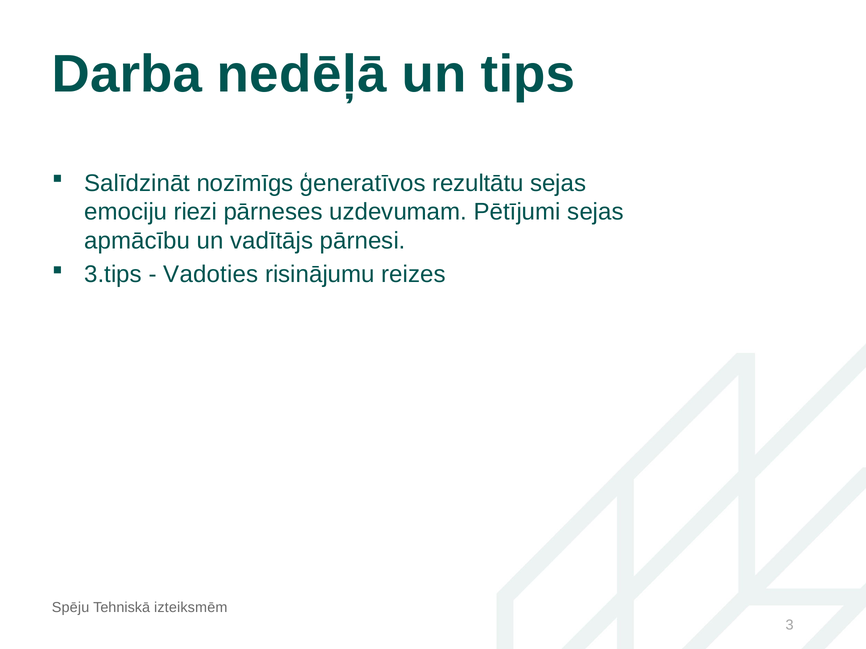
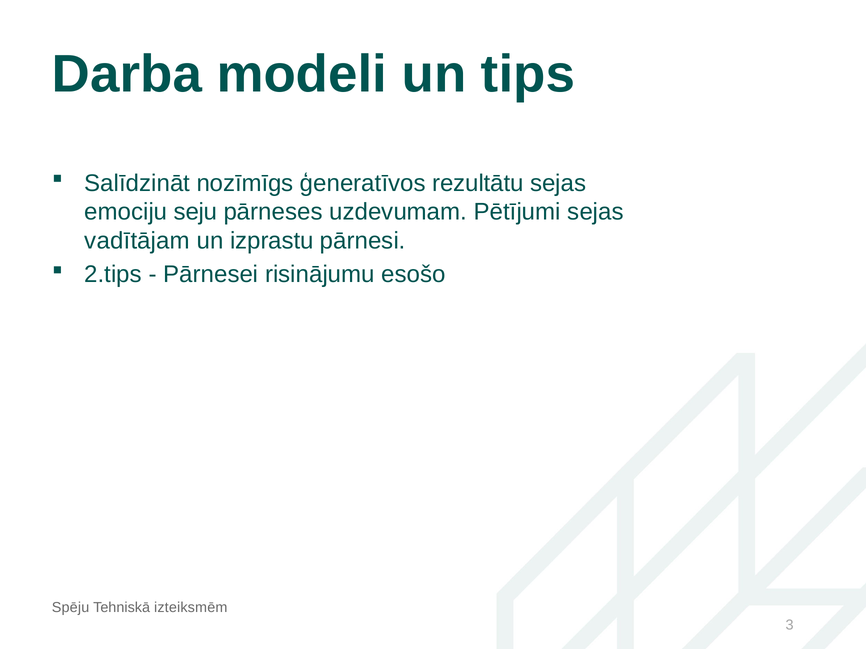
nedēļā: nedēļā -> modeli (302, 74)
riezi: riezi -> seju (196, 212)
apmācību: apmācību -> vadītājam (137, 241)
vadītājs: vadītājs -> izprastu (272, 241)
3.tips: 3.tips -> 2.tips (113, 275)
Vadoties: Vadoties -> Pārnesei (211, 275)
reizes: reizes -> esošo (414, 275)
